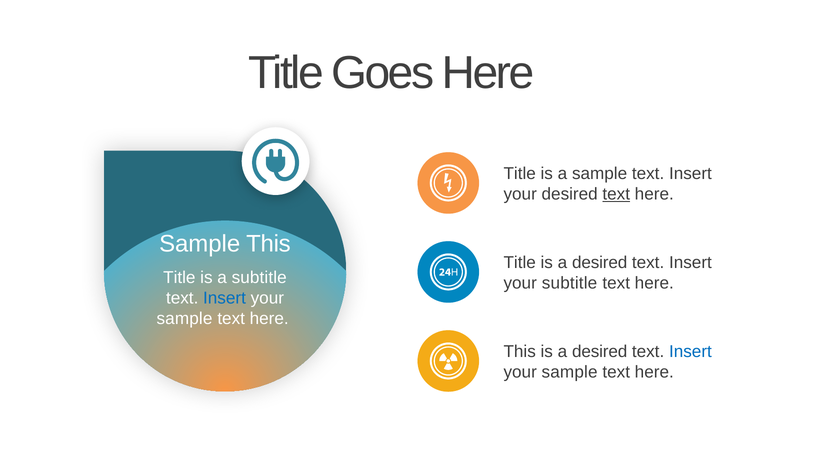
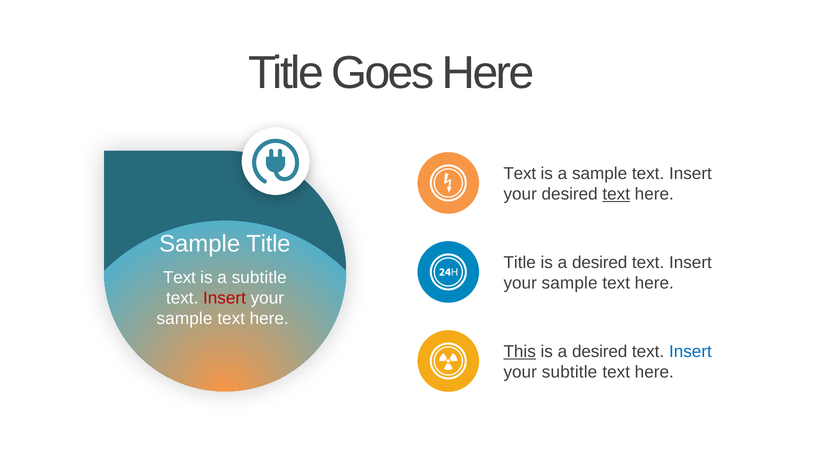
Title: Title -> Text (520, 174)
Sample This: This -> Title (268, 244)
Title: Title -> Text (179, 278)
subtitle: subtitle -> sample (570, 283)
Insert colour: blue -> red (224, 298)
This underline: none -> present (520, 351)
sample: sample -> subtitle (570, 372)
